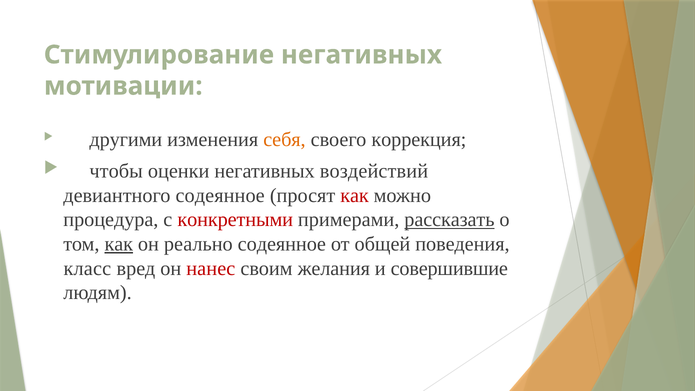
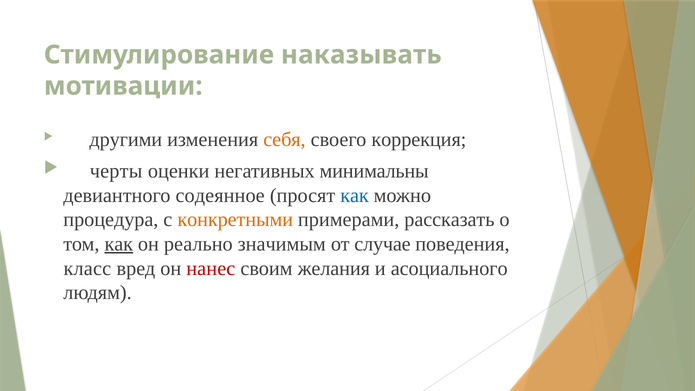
Стимулирование негативных: негативных -> наказывать (361, 55)
чтобы: чтобы -> черты (116, 171)
воздействий: воздействий -> минимальны (374, 171)
как colour: red -> blue (355, 195)
конкретными colour: red -> orange (235, 220)
рассказать underline: present -> none (449, 220)
реально содеянное: содеянное -> значимым (282, 244)
общей: общей -> случае (383, 244)
совершившие: совершившие -> асоциального (449, 268)
